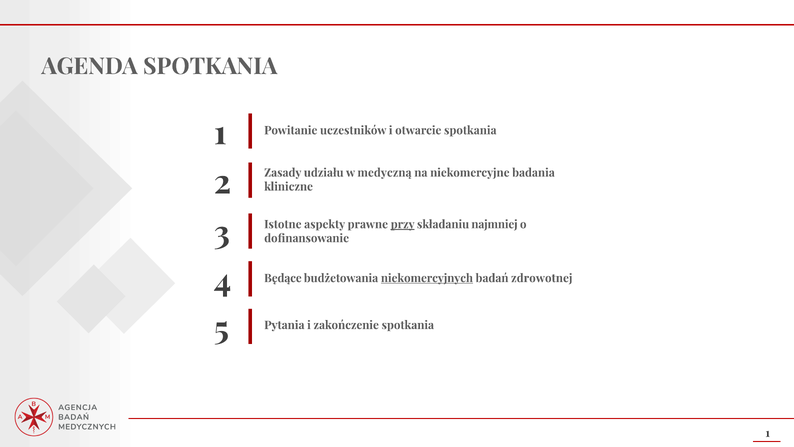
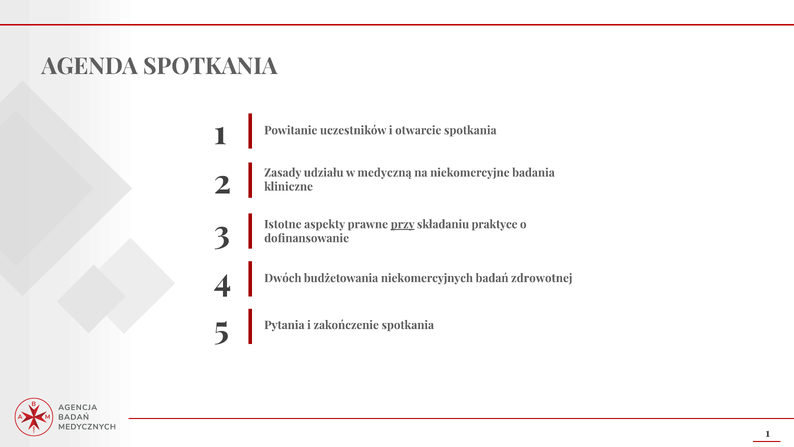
najmniej: najmniej -> praktyce (494, 224)
Będące: Będące -> Dwóch (283, 278)
niekomercyjnych underline: present -> none (427, 278)
